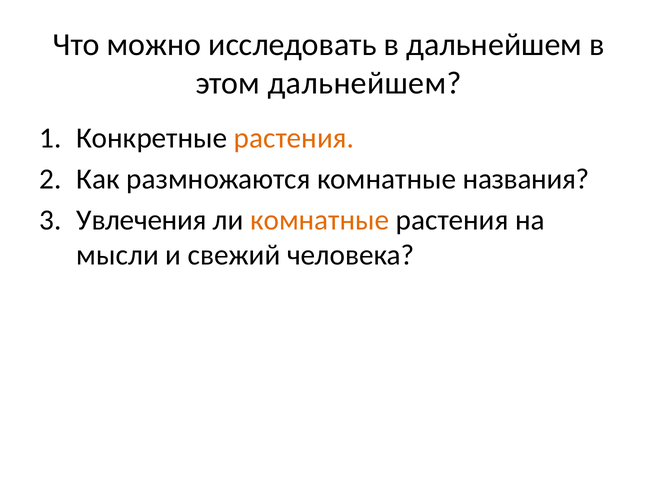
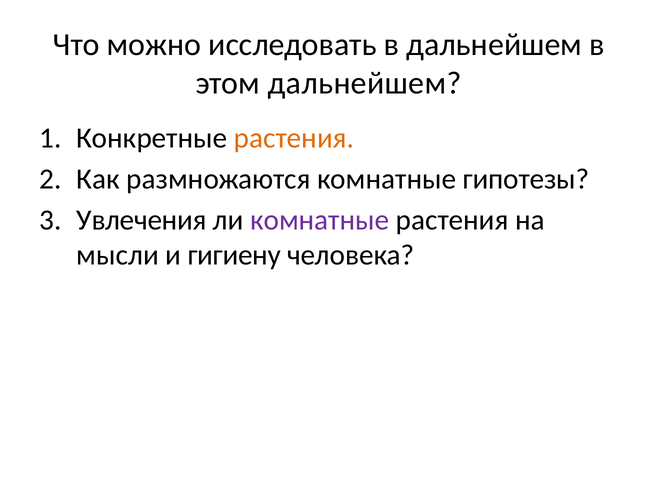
названия: названия -> гипотезы (526, 179)
комнатные colour: orange -> purple (320, 220)
свежий: свежий -> гигиену (234, 255)
